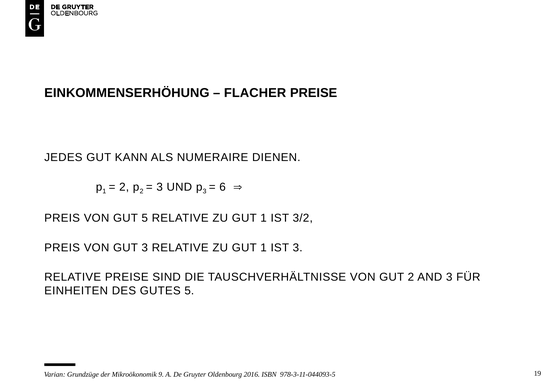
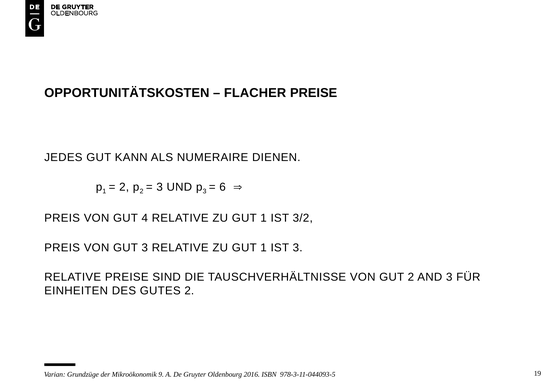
EINKOMMENSERHÖHUNG: EINKOMMENSERHÖHUNG -> OPPORTUNITÄTSKOSTEN (127, 93)
GUT 5: 5 -> 4 (145, 218)
GUTES 5: 5 -> 2 (189, 291)
